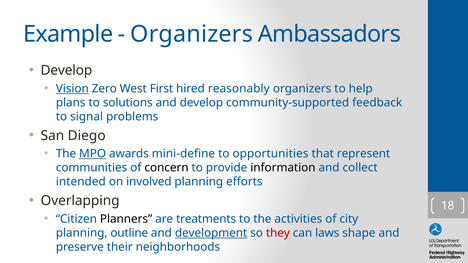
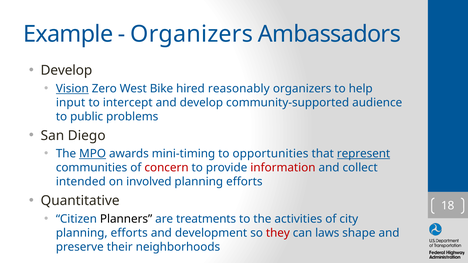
First: First -> Bike (161, 89)
plans: plans -> input (71, 103)
solutions: solutions -> intercept (128, 103)
feedback: feedback -> audience (377, 103)
signal: signal -> public (87, 117)
mini-define: mini-define -> mini-timing (183, 154)
represent underline: none -> present (364, 154)
concern colour: black -> red (167, 168)
information colour: black -> red (283, 168)
Overlapping: Overlapping -> Quantitative (80, 201)
outline: outline -> efforts (129, 233)
development underline: present -> none (211, 233)
